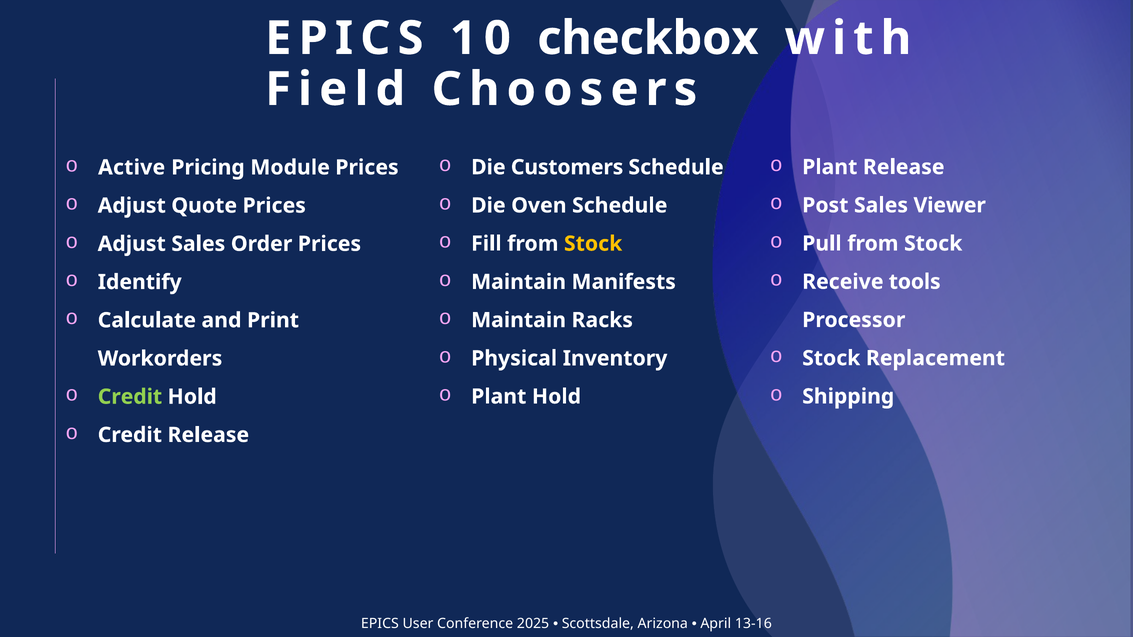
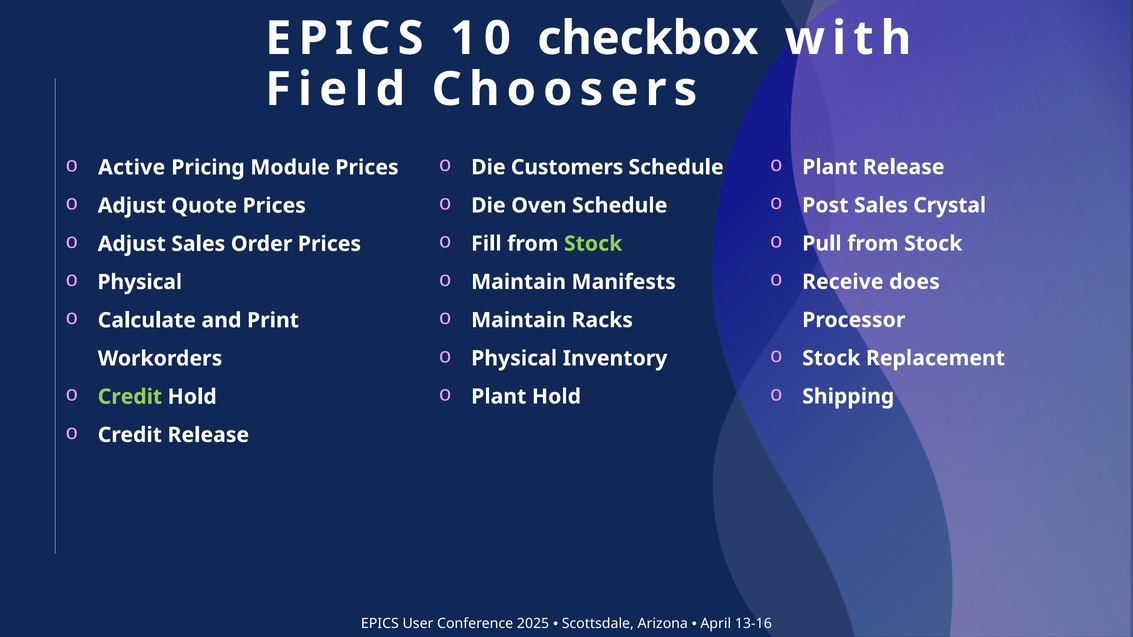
Viewer: Viewer -> Crystal (950, 205)
Stock colour: yellow -> light green (593, 244)
tools: tools -> does (915, 282)
Identify: Identify -> Physical (140, 282)
